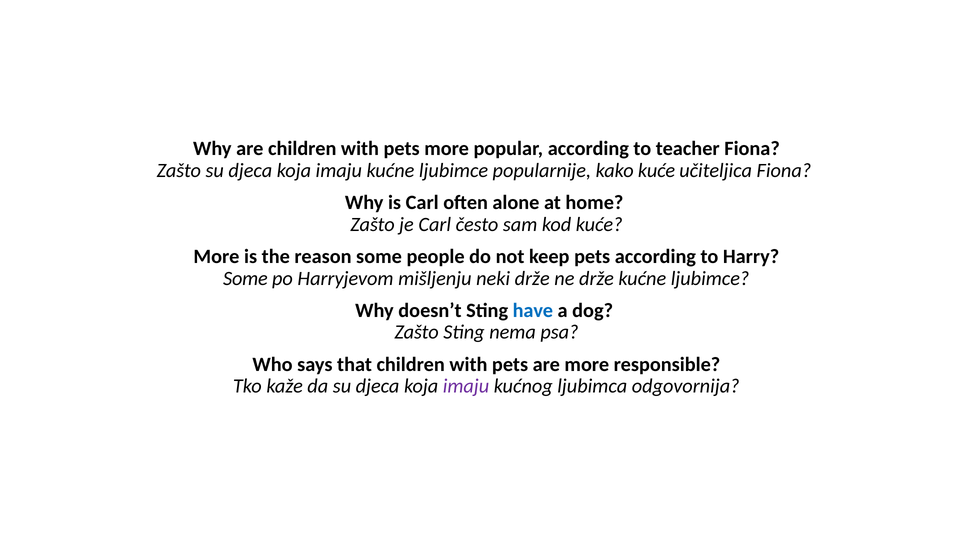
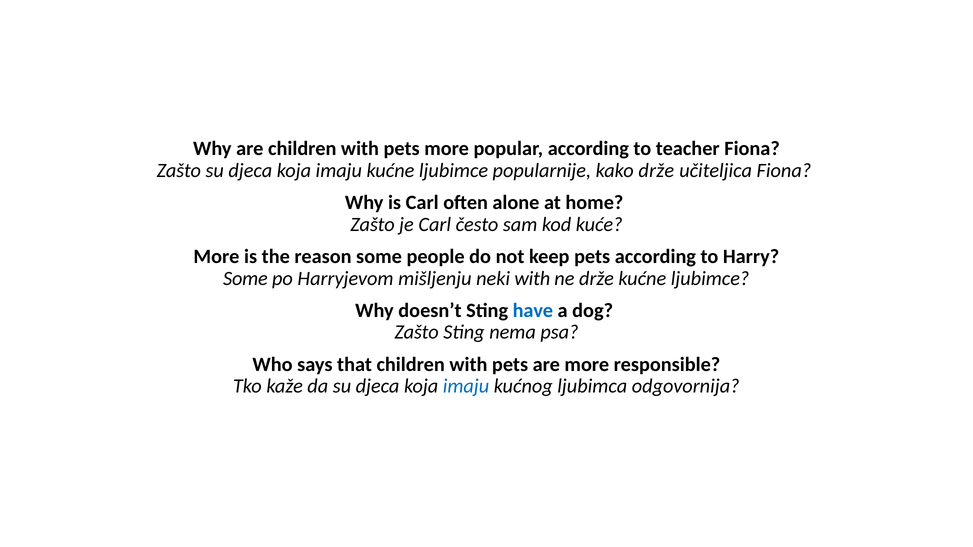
kako kuće: kuće -> drže (656, 171)
neki drže: drže -> with (532, 279)
imaju colour: purple -> blue (466, 386)
